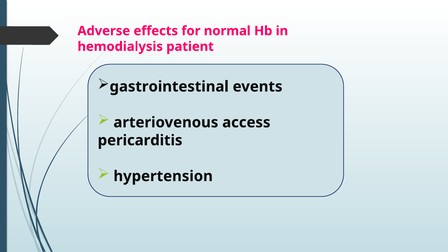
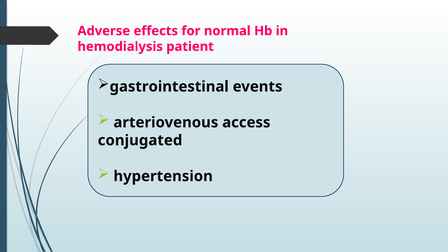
pericarditis: pericarditis -> conjugated (140, 140)
